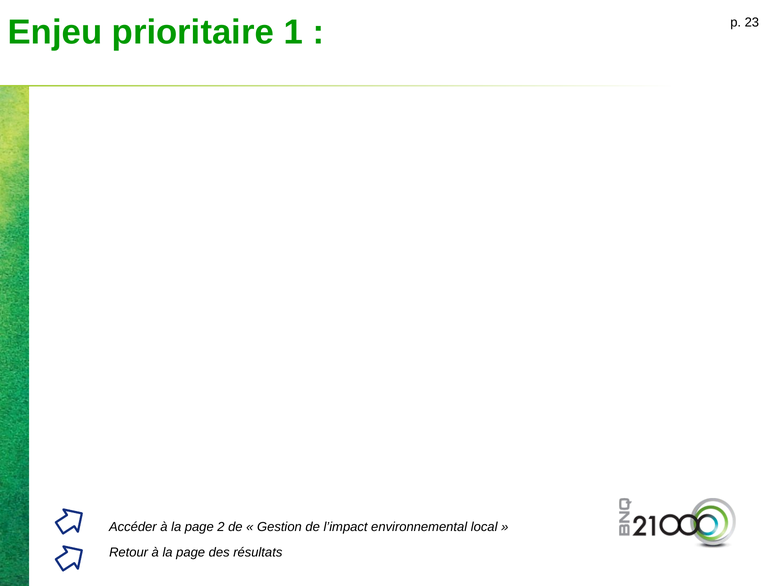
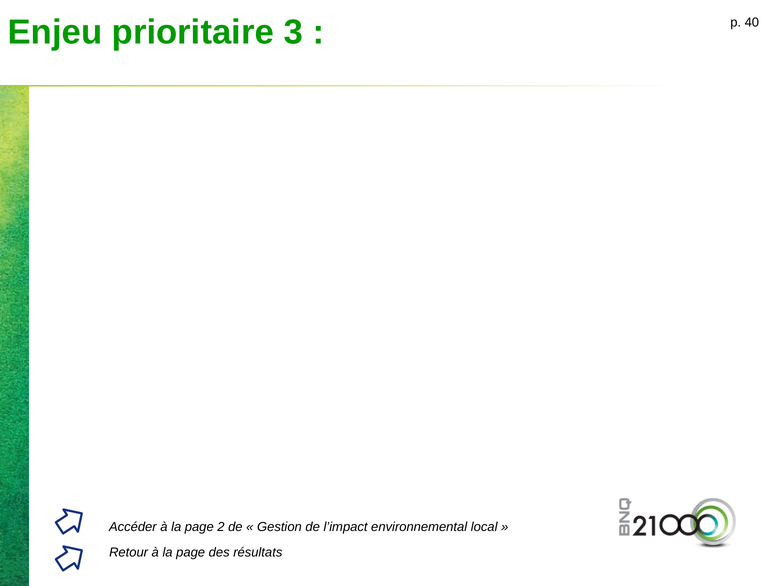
1: 1 -> 3 (293, 32)
23: 23 -> 40 (752, 22)
